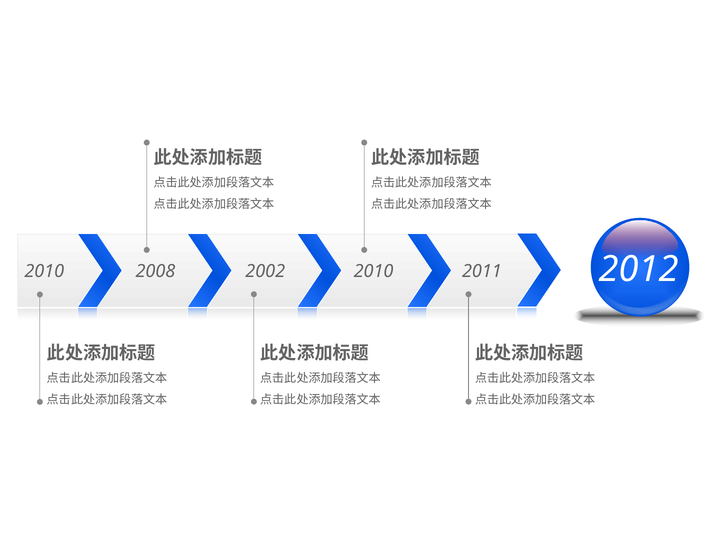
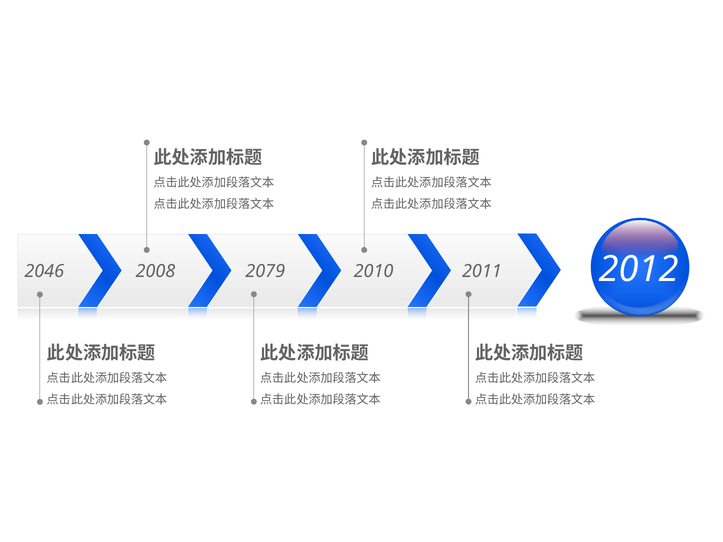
2010: 2010 -> 2046 (44, 272)
2002: 2002 -> 2079 (265, 272)
